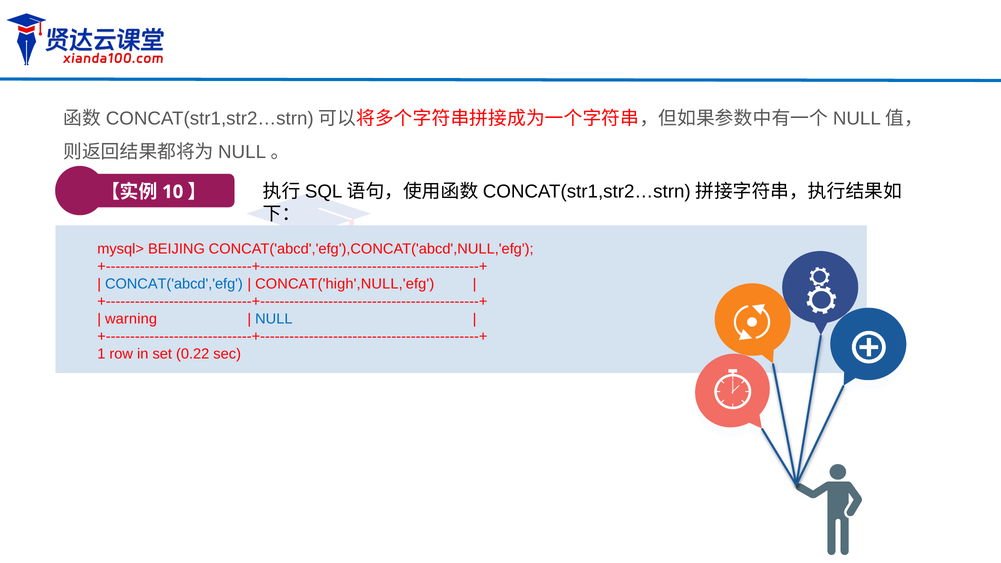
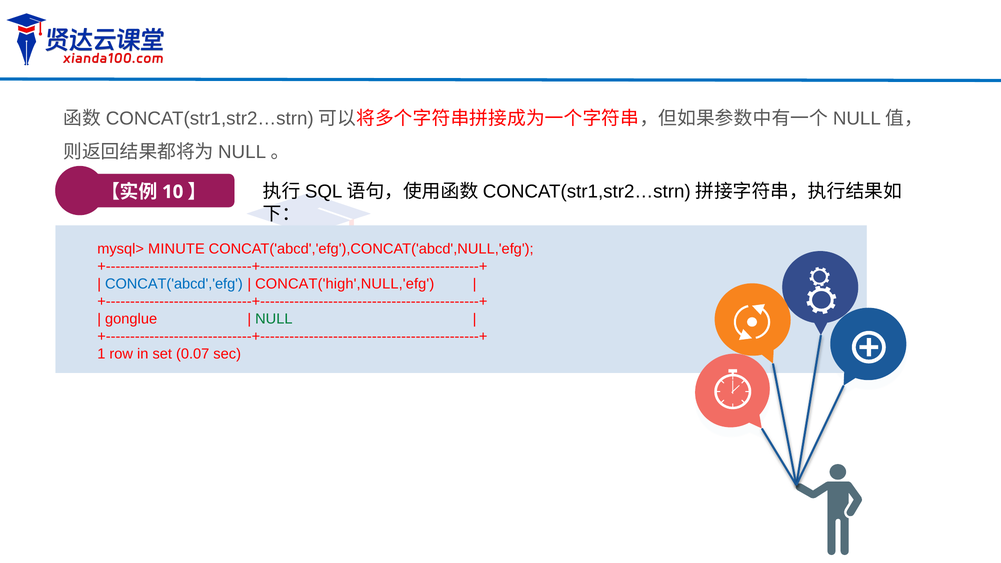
BEIJING: BEIJING -> MINUTE (176, 249)
warning: warning -> gonglue (131, 319)
NULL colour: blue -> green (274, 319)
0.22: 0.22 -> 0.07 (193, 354)
